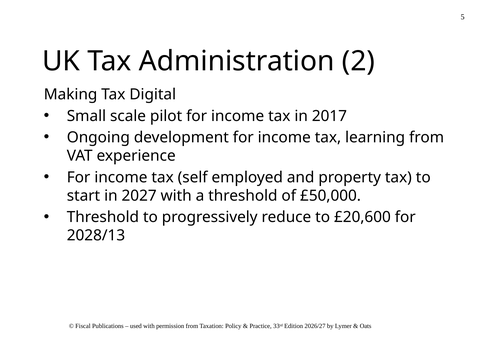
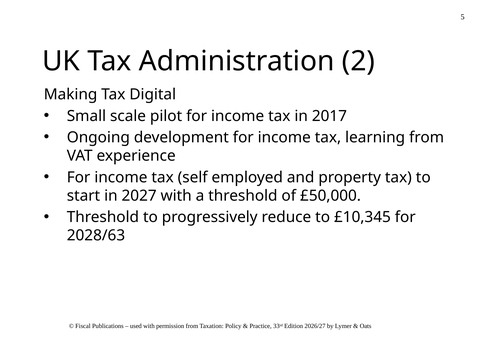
£20,600: £20,600 -> £10,345 (362, 217)
2028/13: 2028/13 -> 2028/63 (96, 236)
